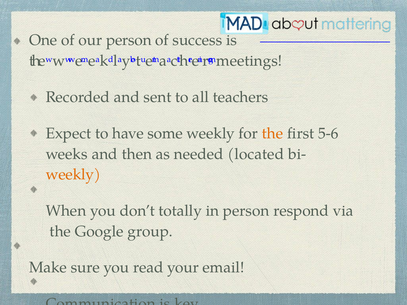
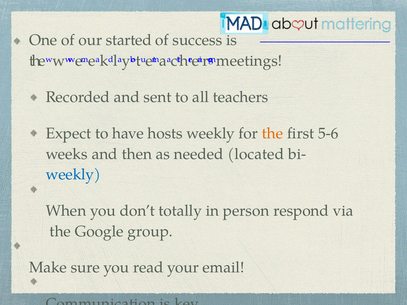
our person: person -> started (129, 40)
some: some -> hosts (165, 134)
weekly colour: orange -> blue (73, 175)
